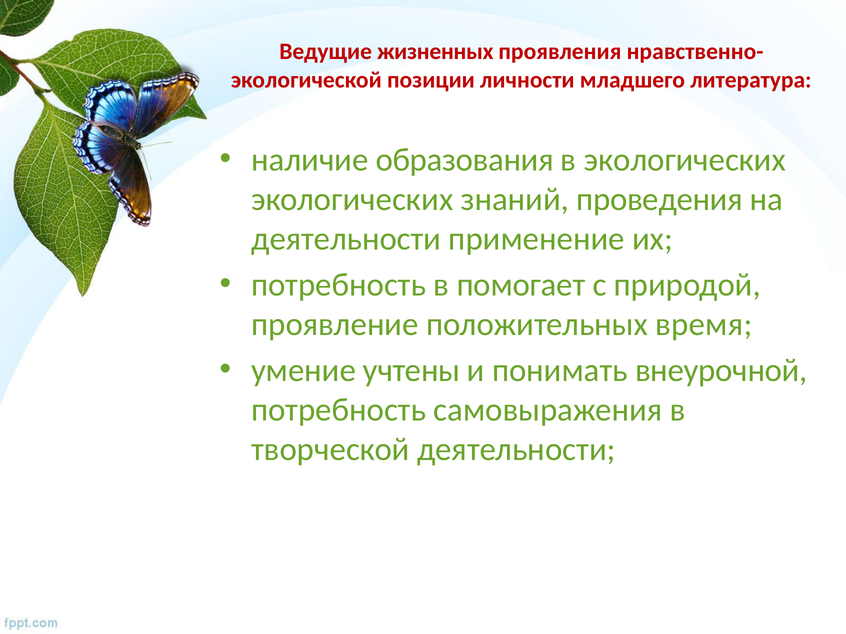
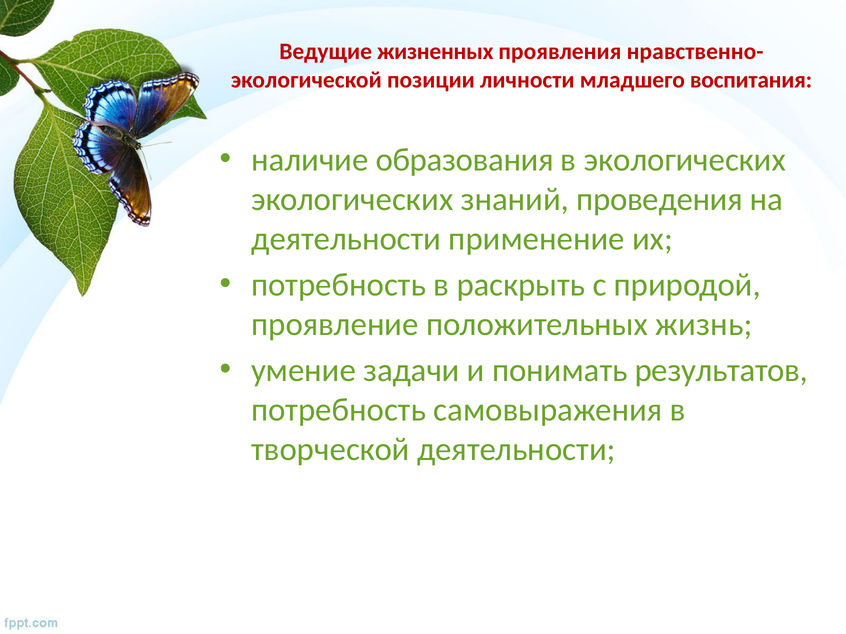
литература: литература -> воспитания (751, 80)
помогает: помогает -> раскрыть (521, 285)
время: время -> жизнь (704, 324)
учтены: учтены -> задачи (411, 371)
внеурочной: внеурочной -> результатов (721, 371)
